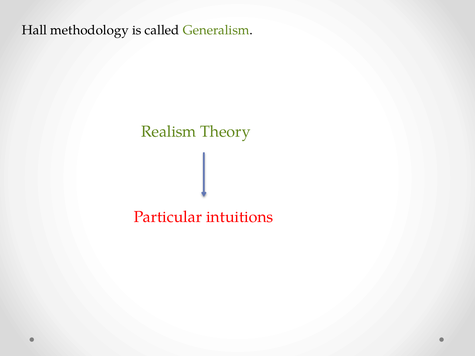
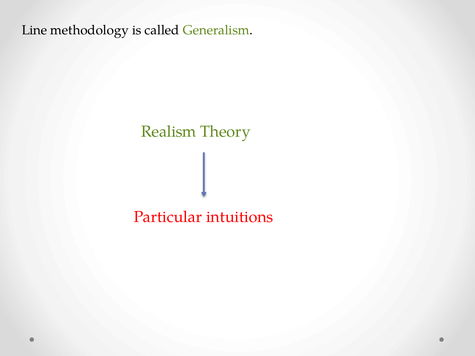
Hall: Hall -> Line (34, 30)
